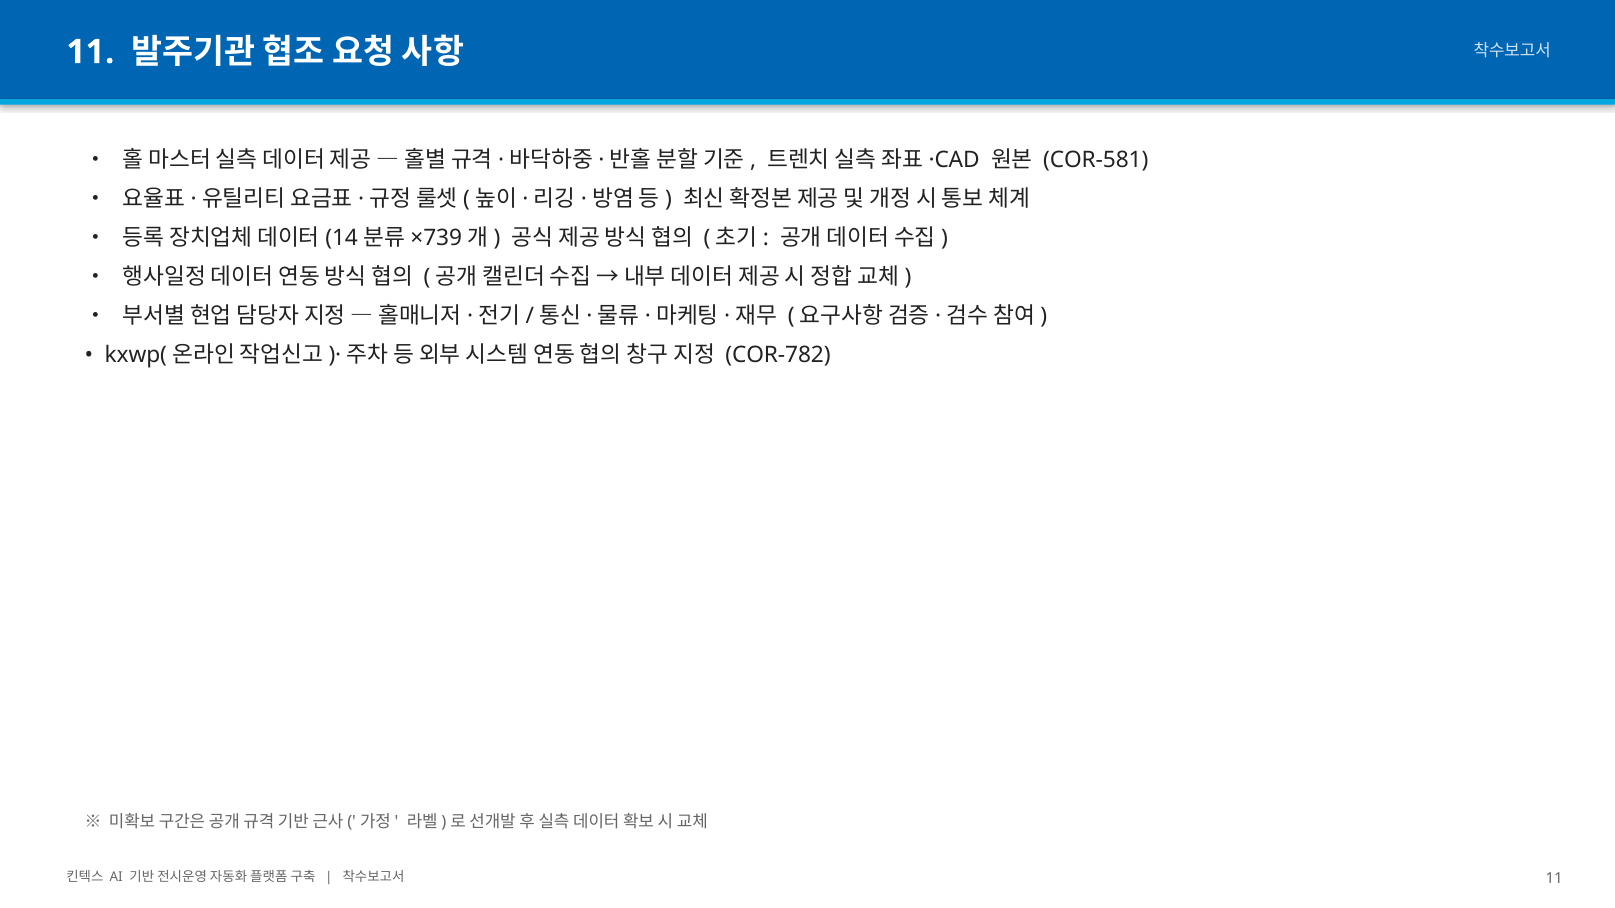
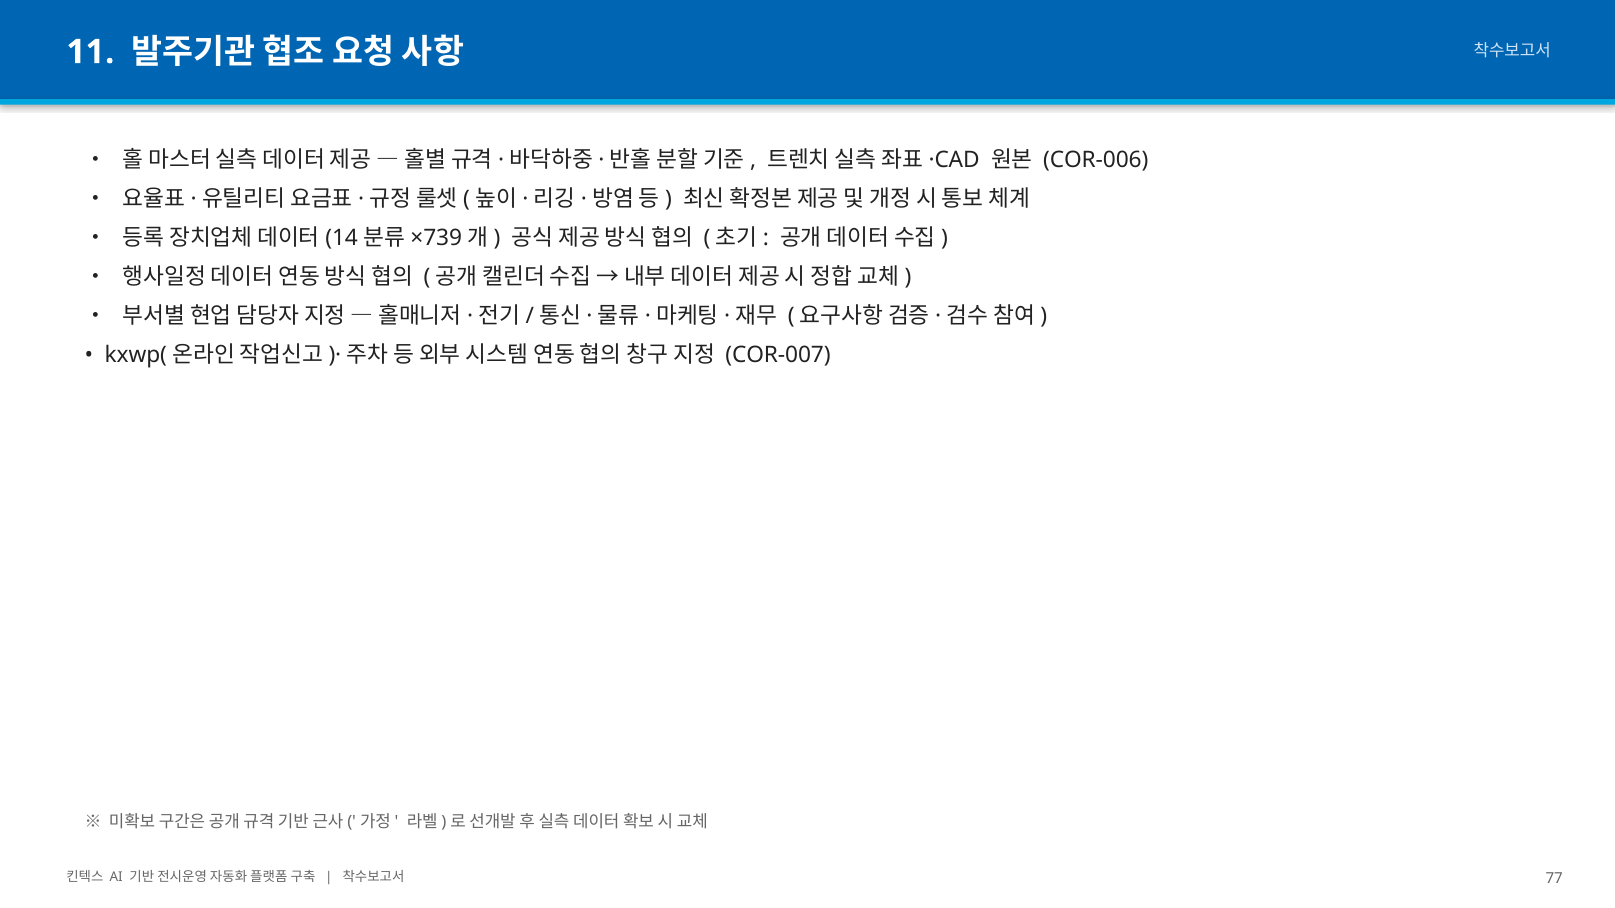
COR-581: COR-581 -> COR-006 (1096, 160)
COR-782: COR-782 -> COR-007 (778, 356)
11: 11 -> 77 (1554, 879)
